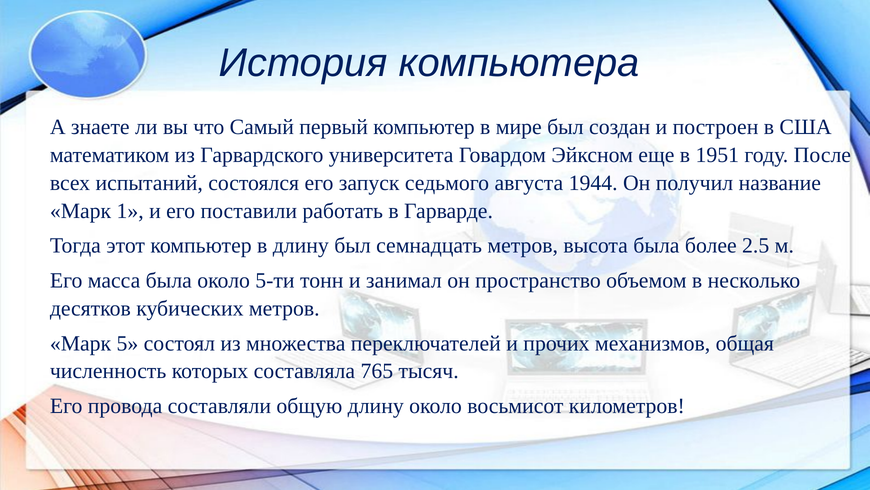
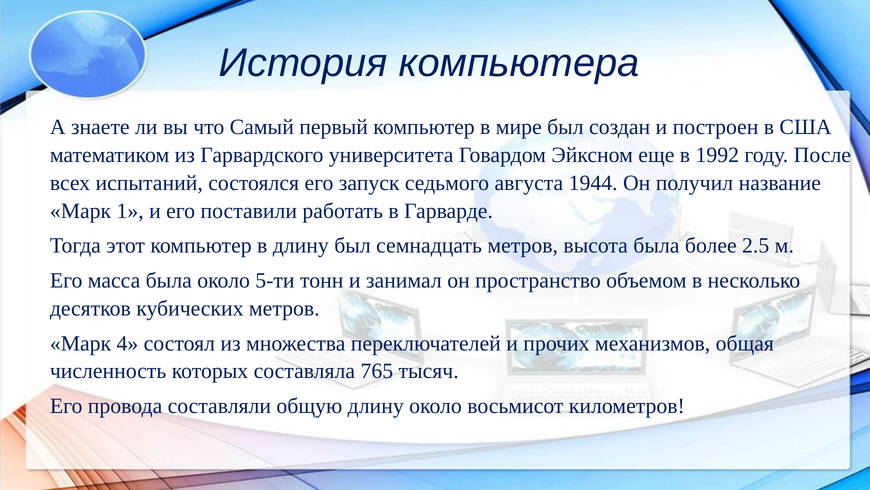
1951: 1951 -> 1992 (717, 155)
5: 5 -> 4 (127, 343)
